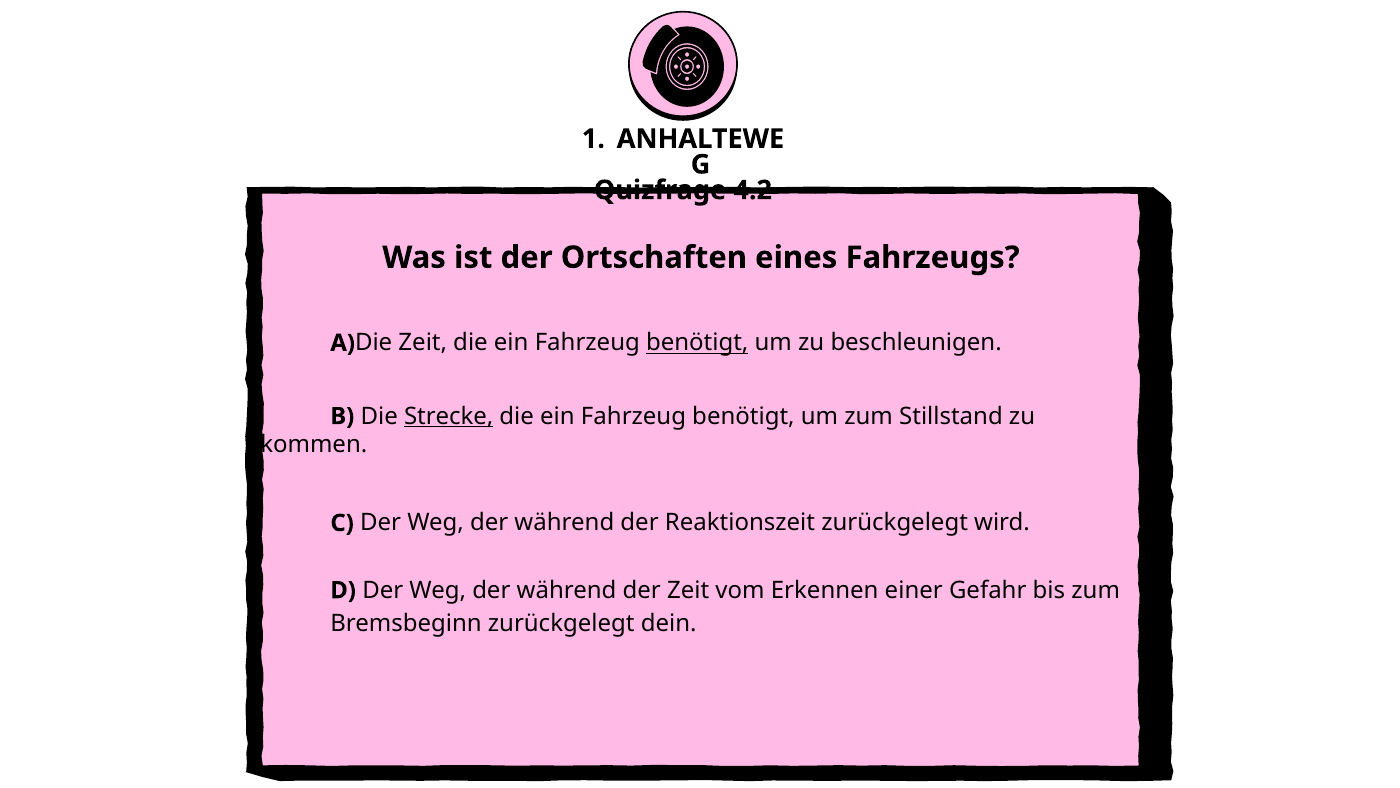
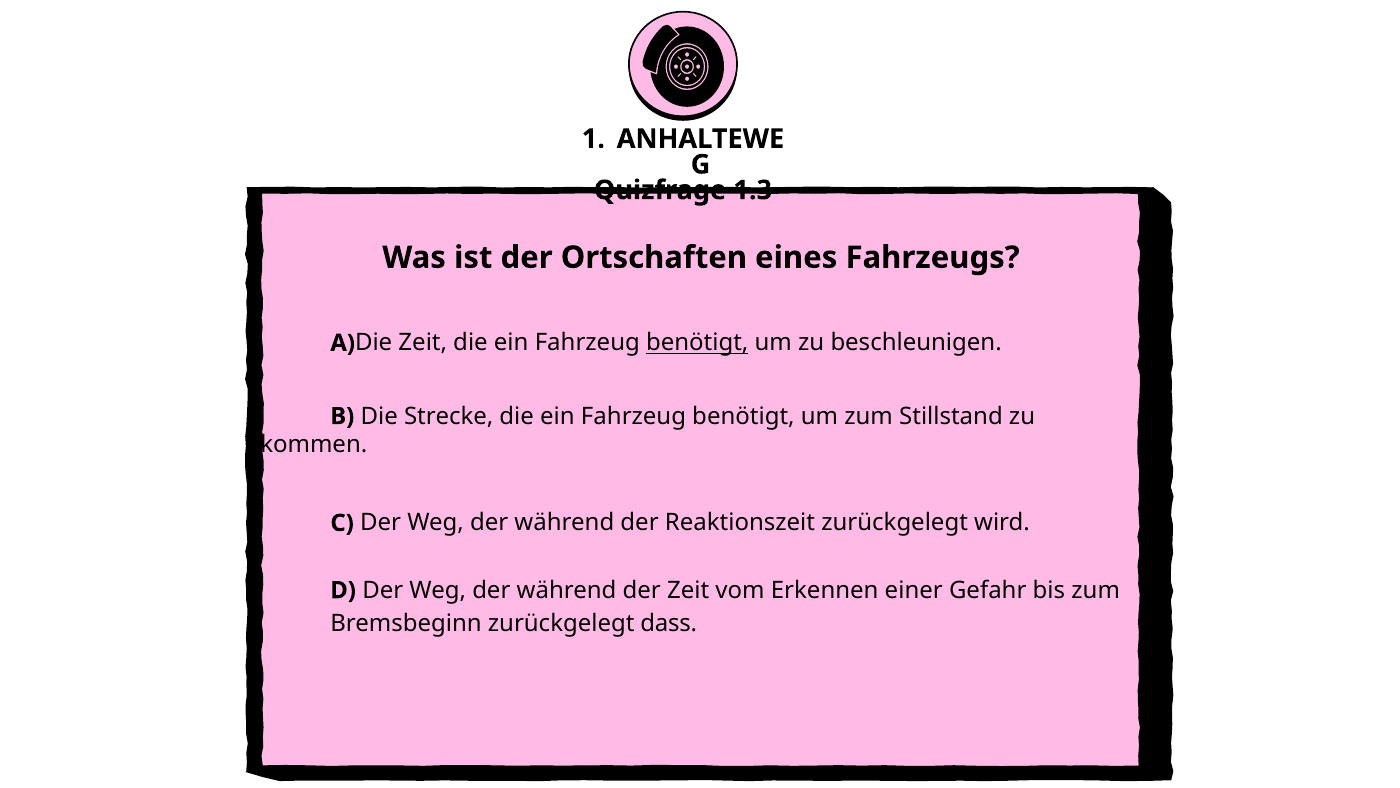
4.2: 4.2 -> 1.3 (753, 190)
Strecke underline: present -> none (449, 416)
dein: dein -> dass (669, 624)
